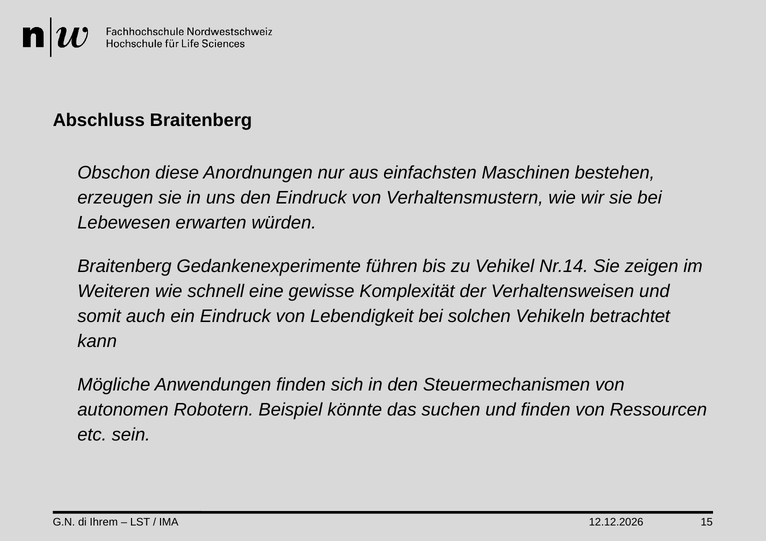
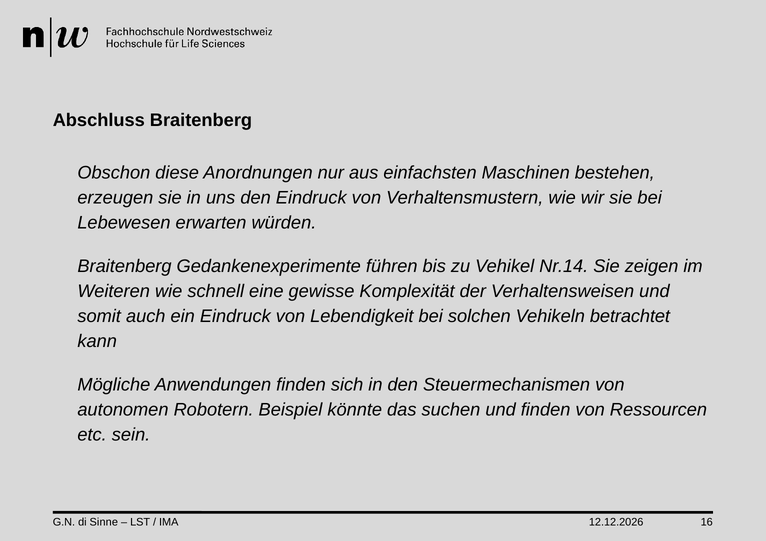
Ihrem: Ihrem -> Sinne (104, 523)
15: 15 -> 16 (707, 523)
